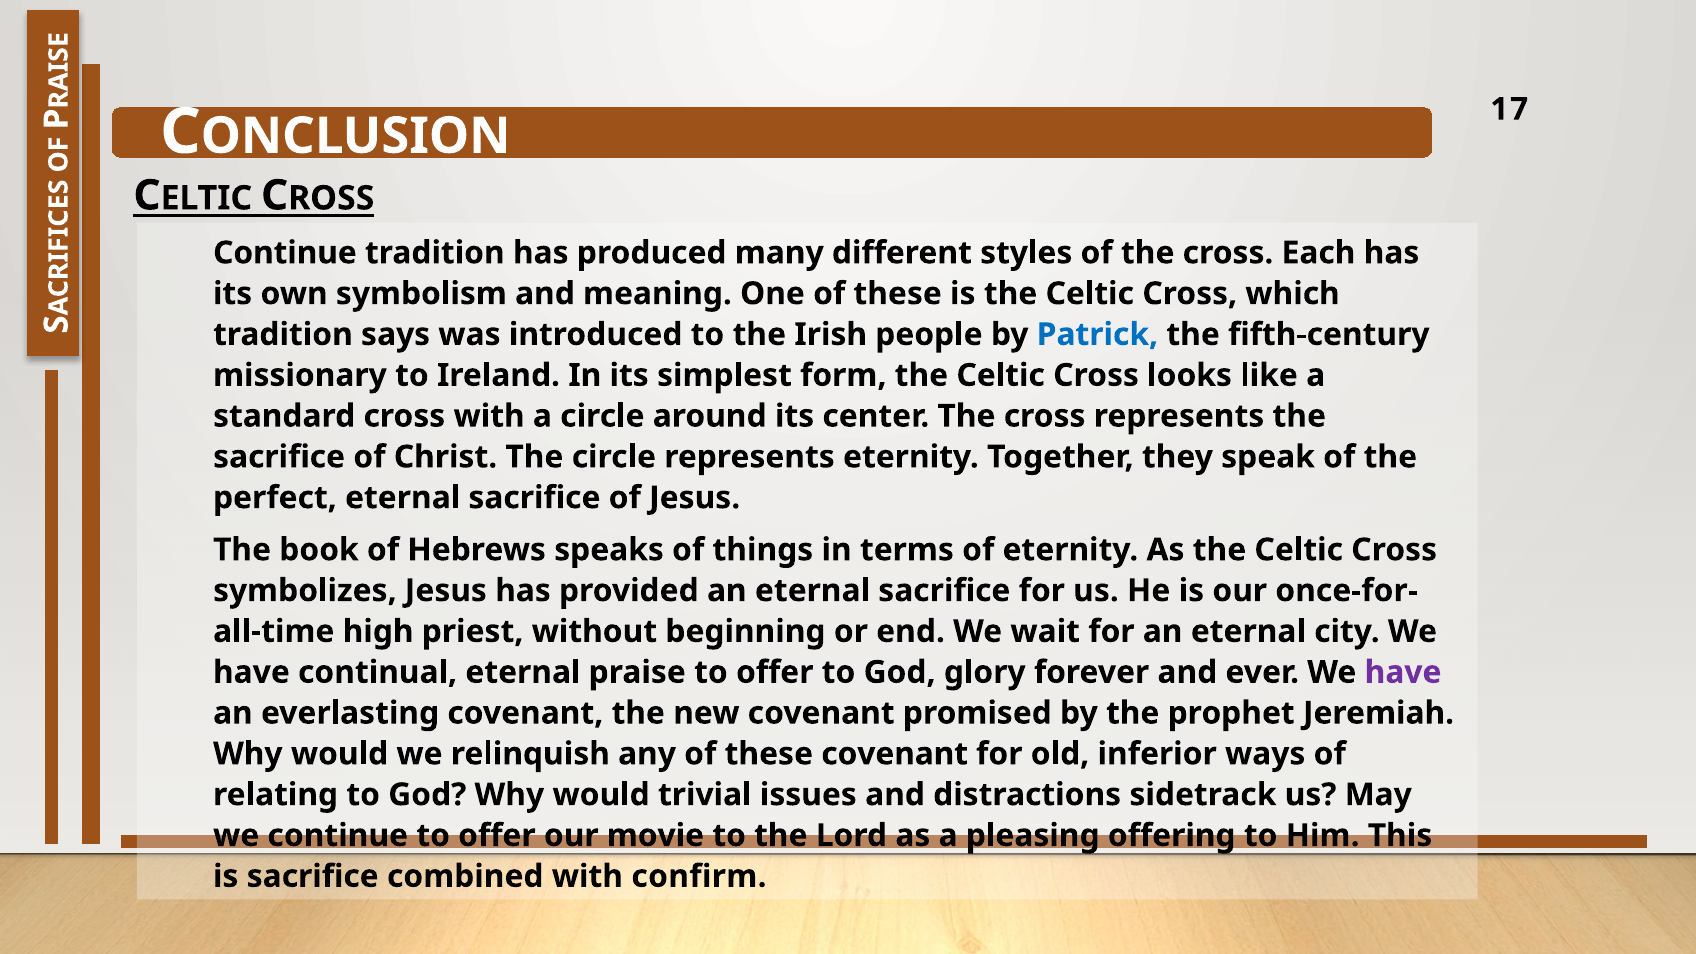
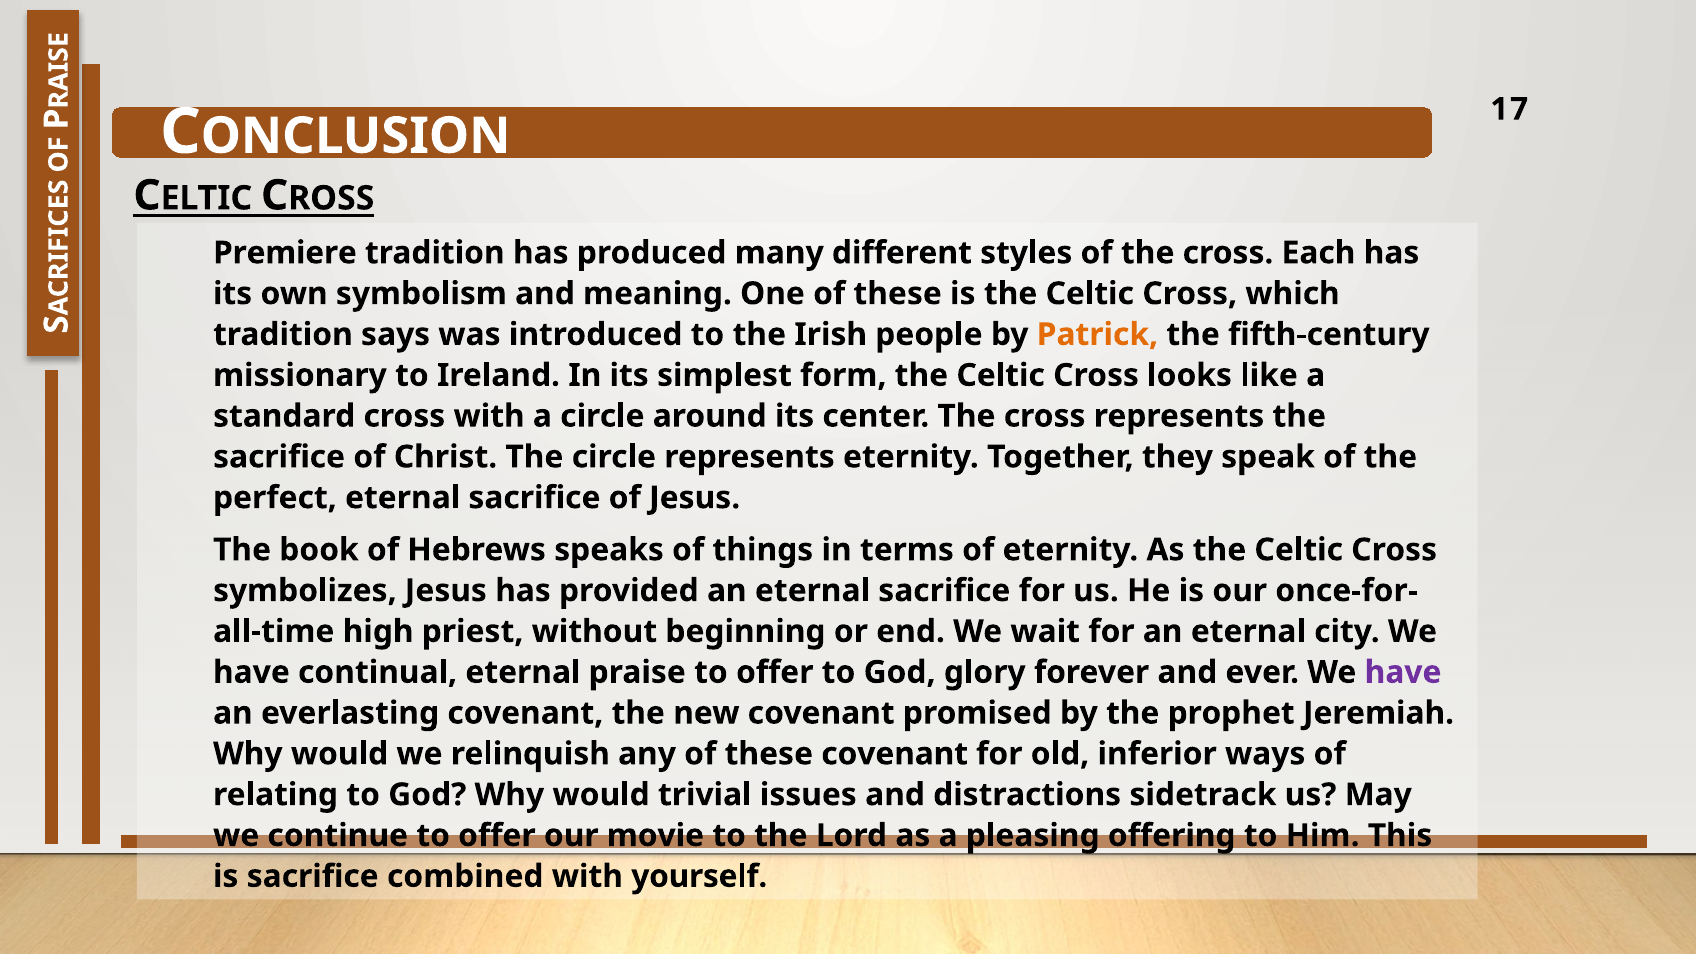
Continue: Continue -> Premiere (285, 253)
Patrick colour: blue -> orange (1097, 334)
confirm: confirm -> yourself (699, 876)
